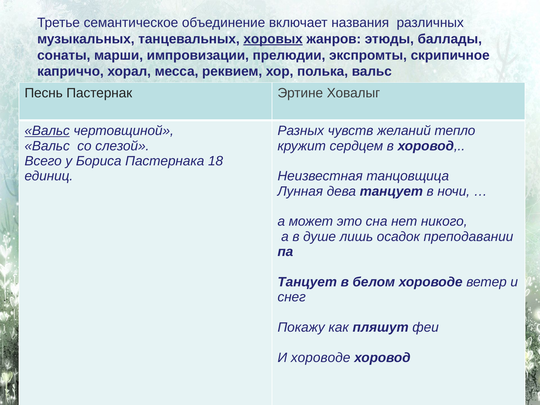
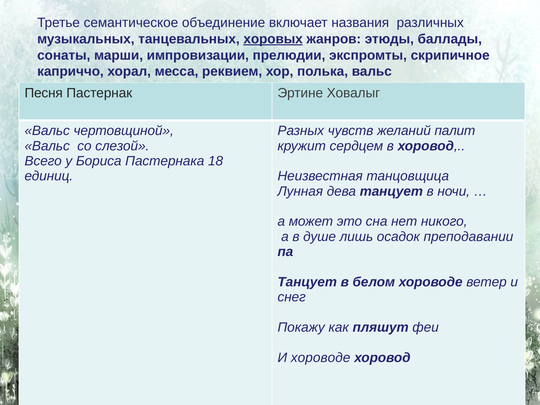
Песнь: Песнь -> Песня (44, 93)
Вальс underline: present -> none (47, 131)
тепло: тепло -> палит (455, 131)
